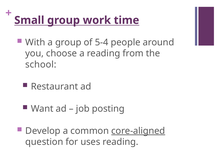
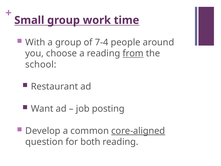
5-4: 5-4 -> 7-4 (102, 42)
from underline: none -> present (133, 53)
uses: uses -> both (90, 142)
